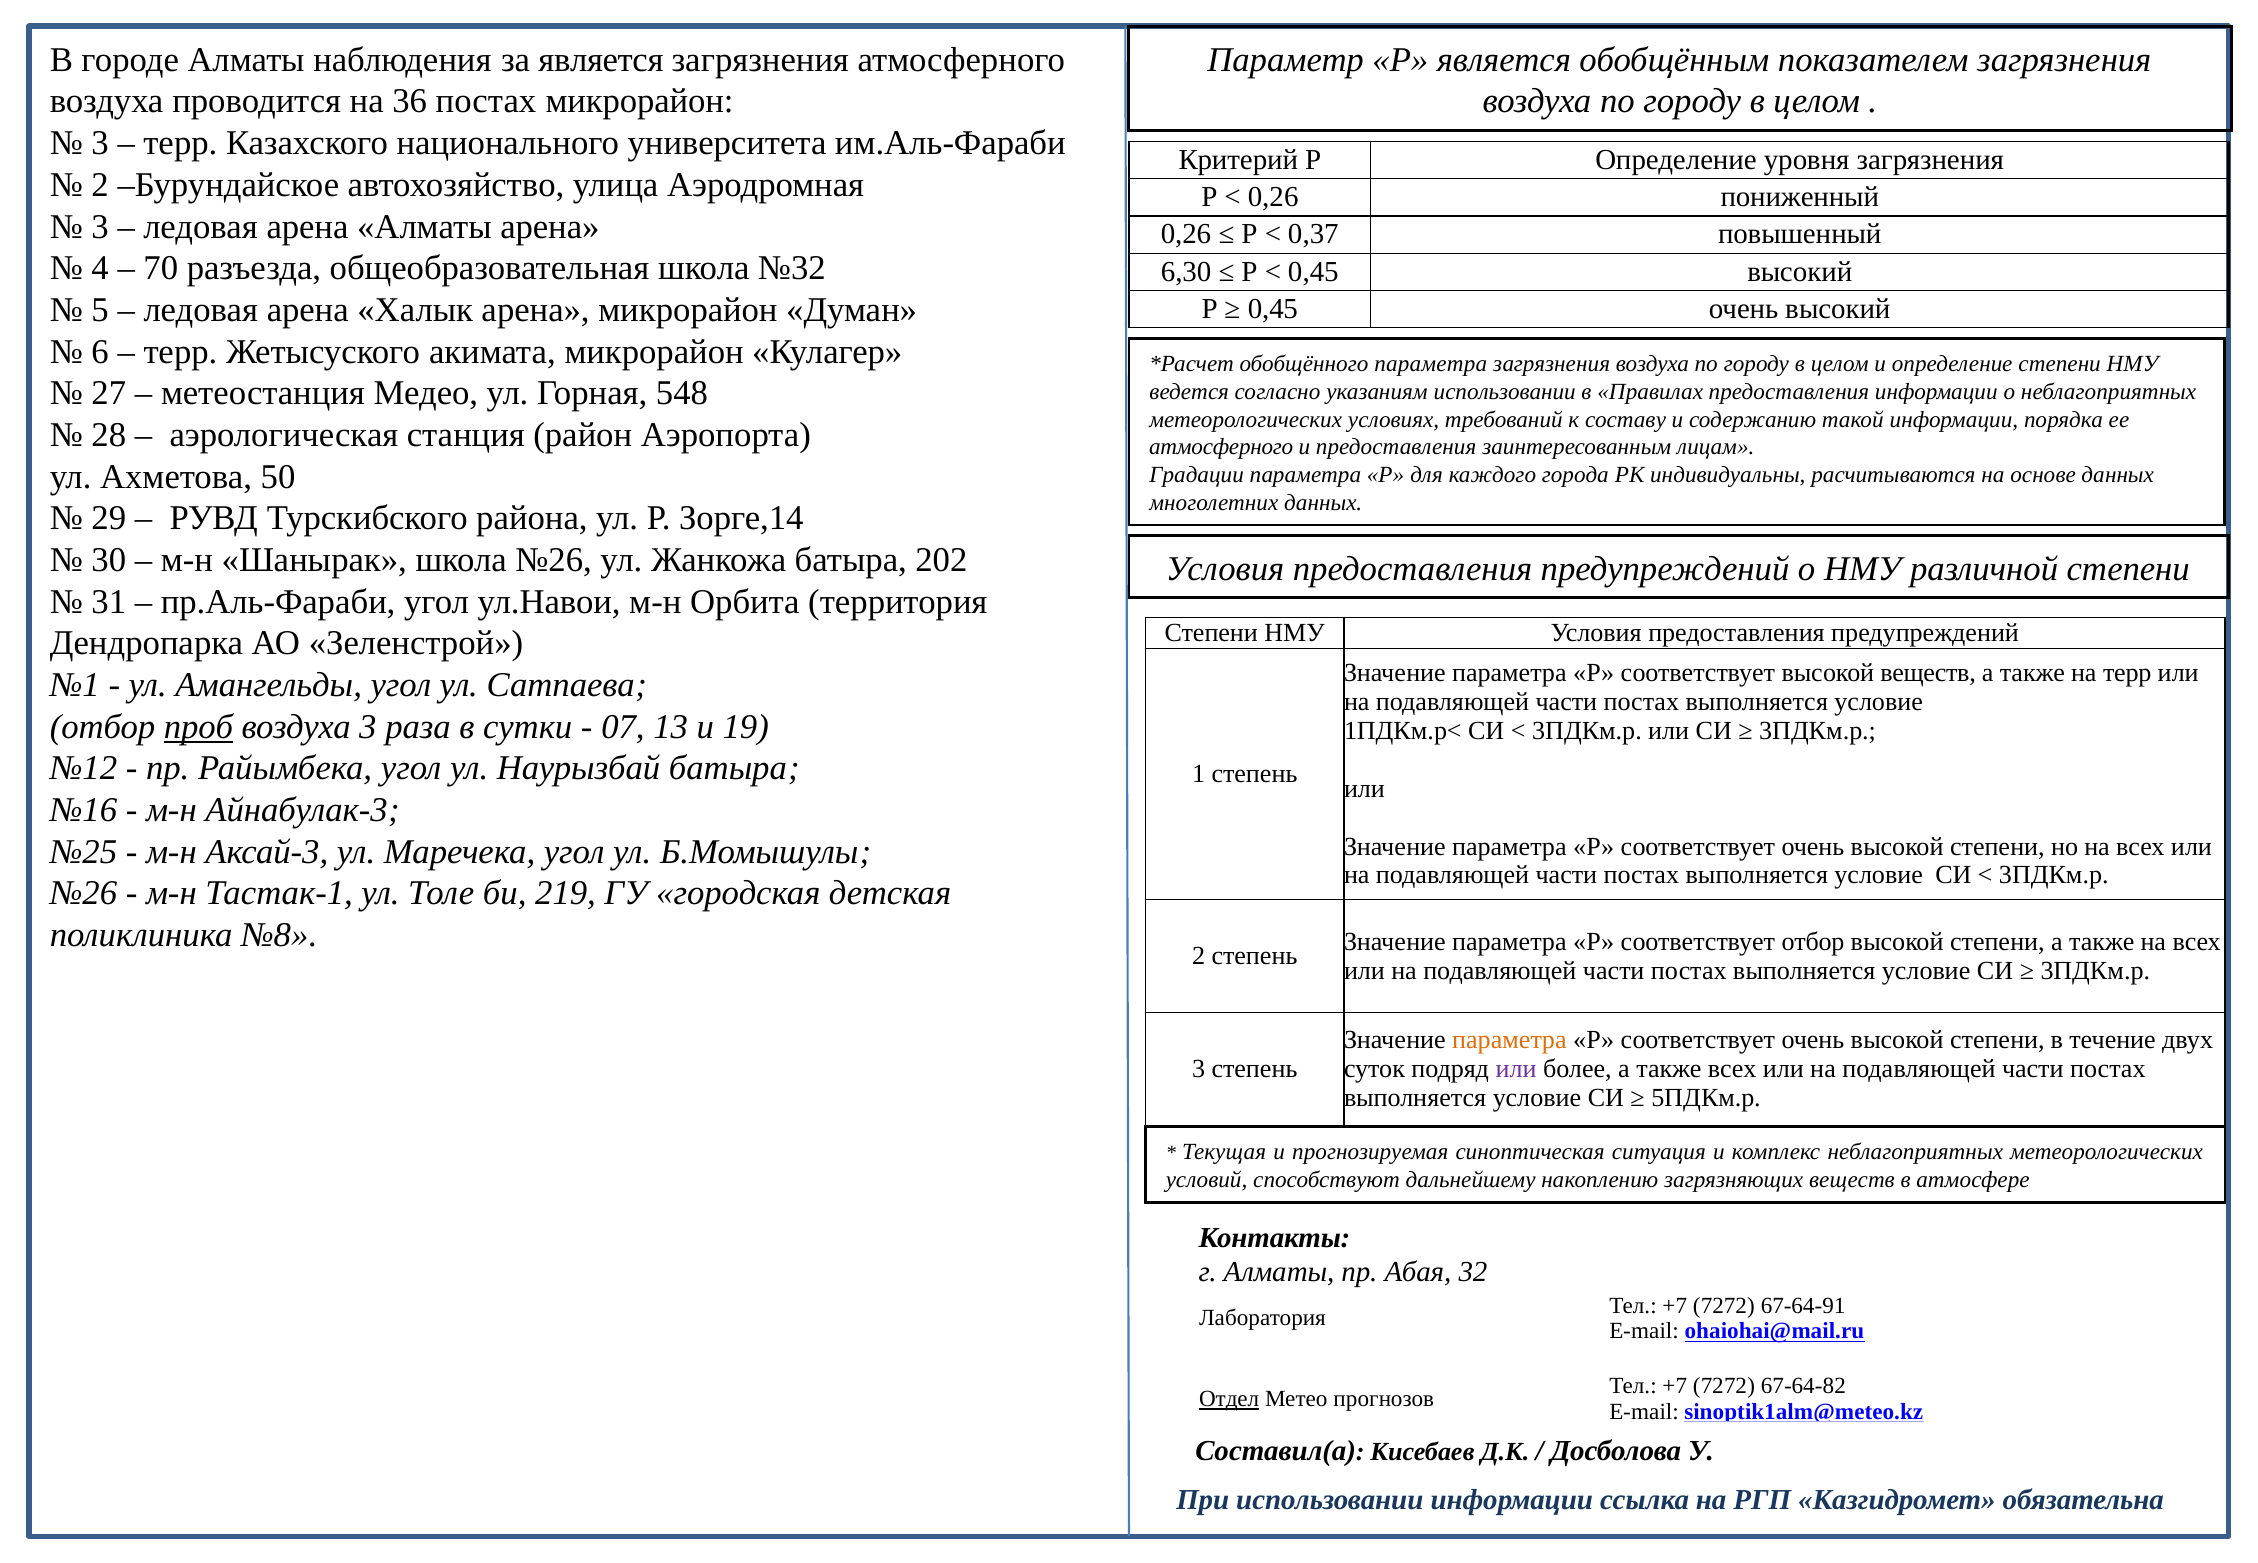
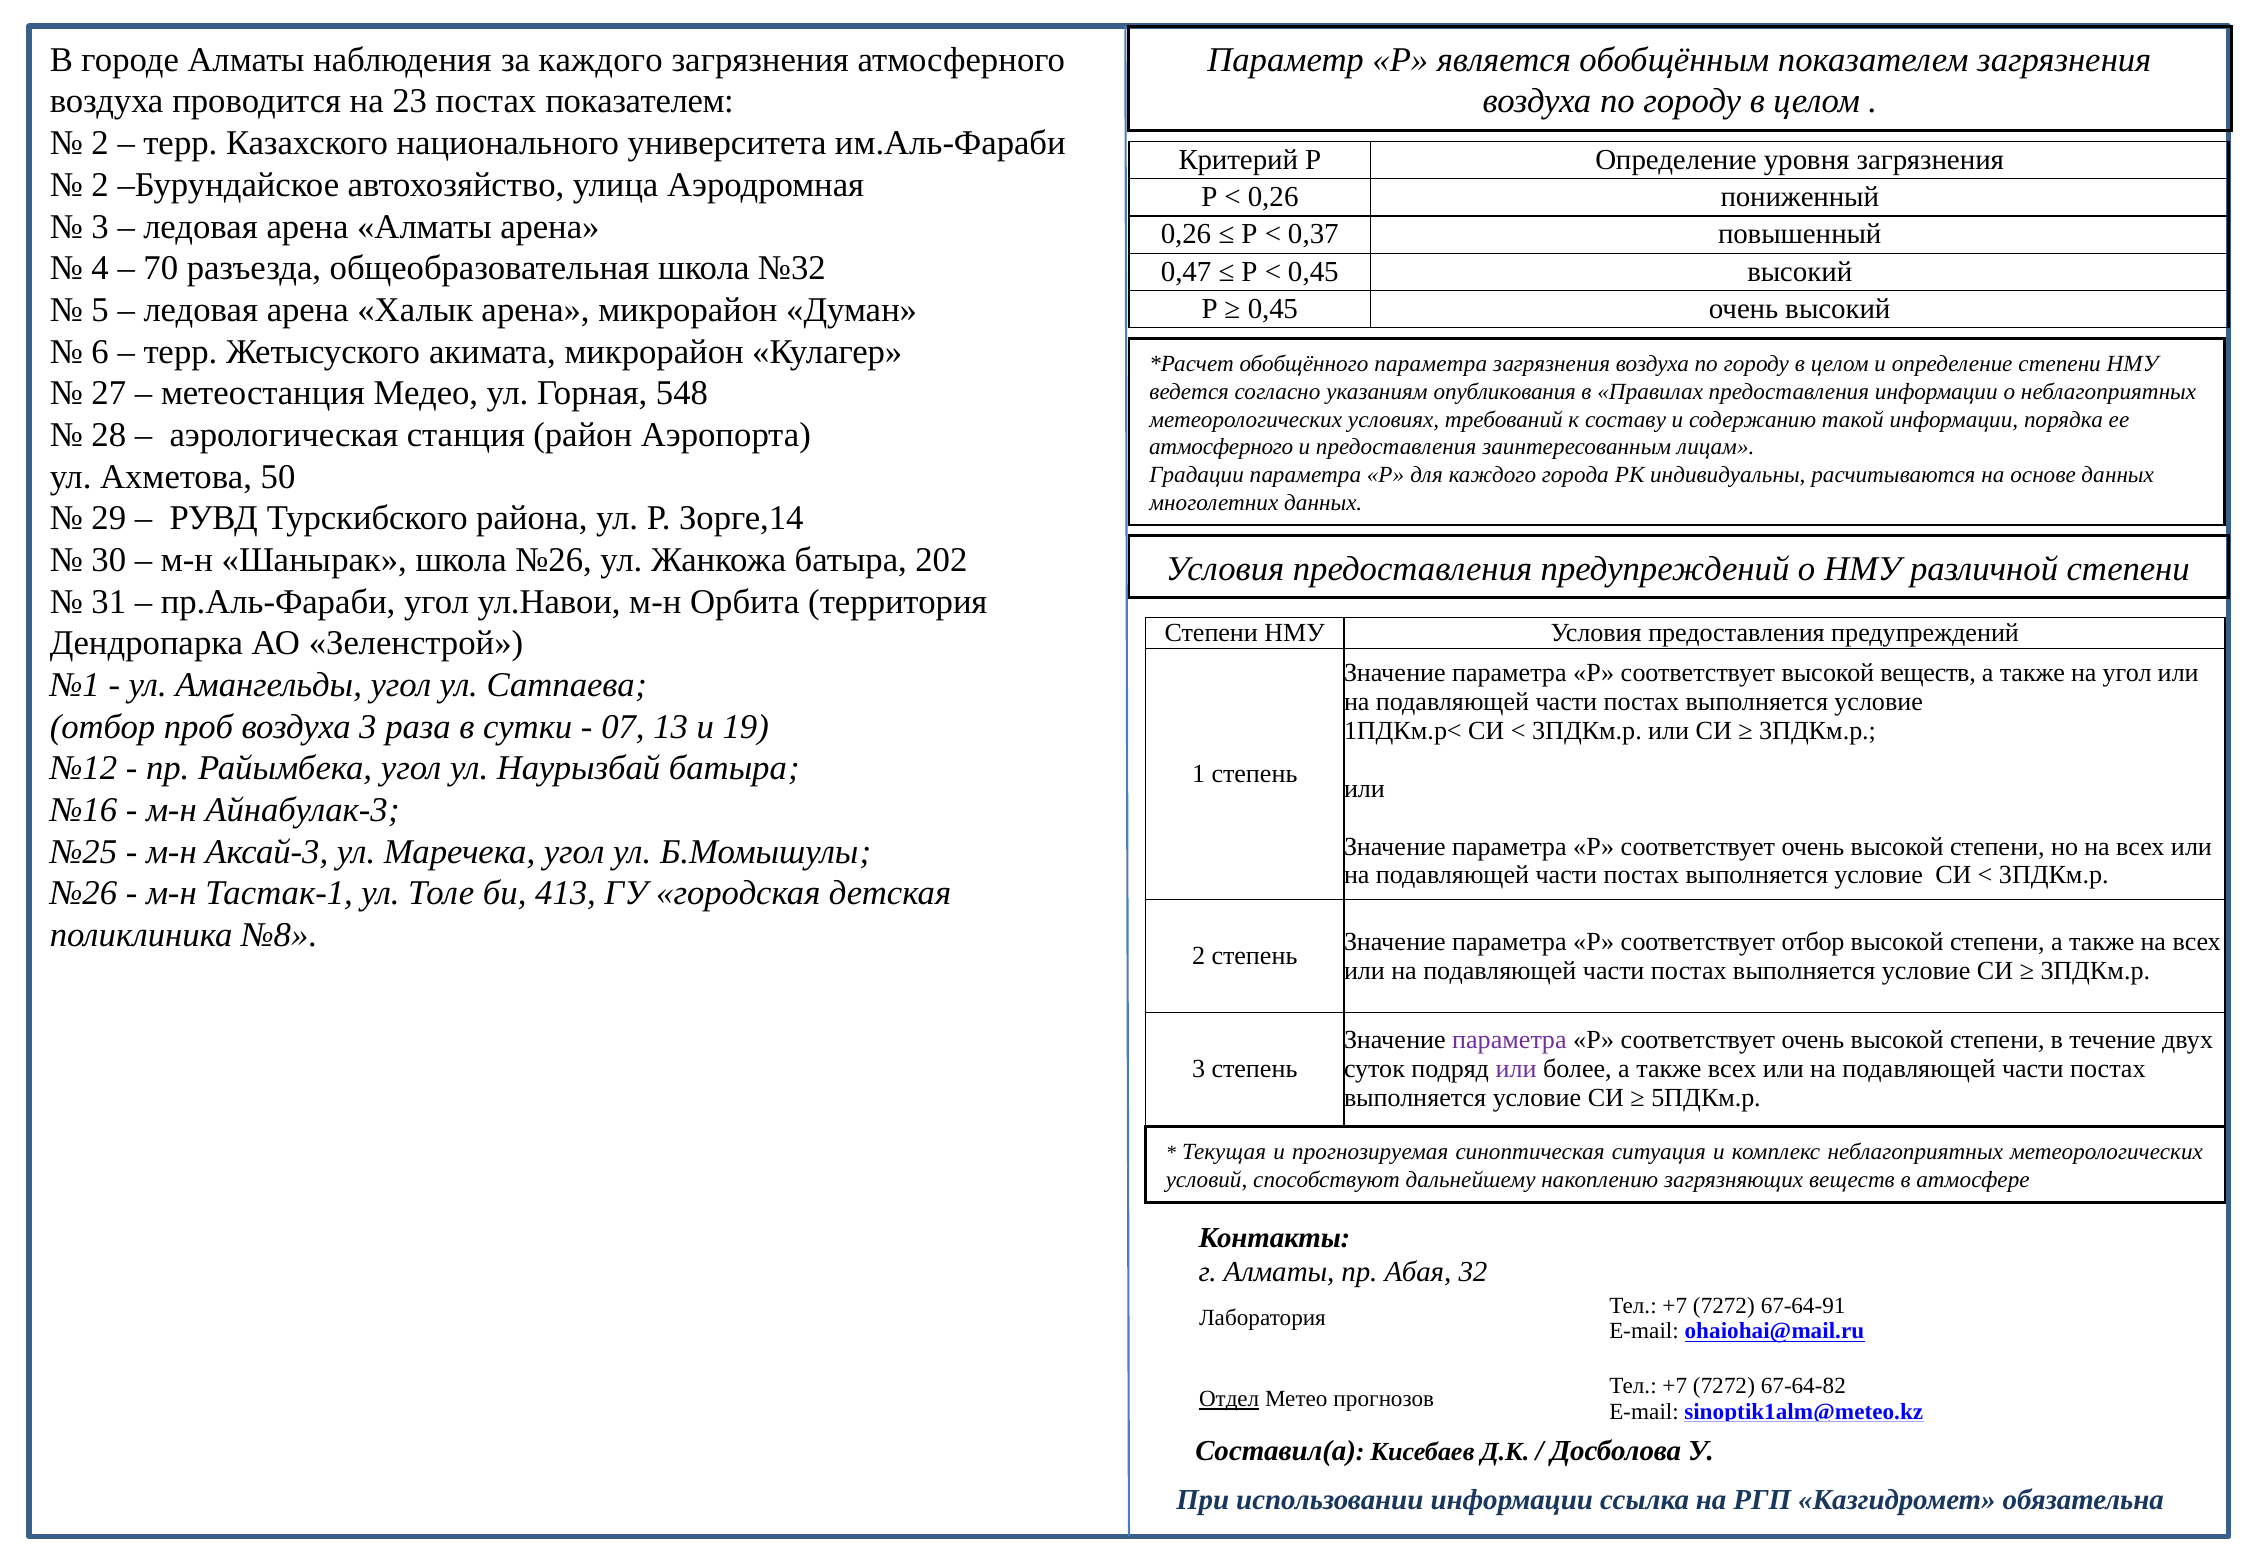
за является: является -> каждого (601, 60)
36: 36 -> 23 (410, 102)
постах микрорайон: микрорайон -> показателем (640, 102)
3: 3 -> 2 (100, 143)
6,30: 6,30 -> 0,47 (1186, 272)
указаниям использовании: использовании -> опубликования (1505, 392)
на терр: терр -> угол (2127, 673)
проб underline: present -> none (199, 727)
219: 219 -> 413 (566, 894)
параметра colour: orange -> purple (1509, 1040)
